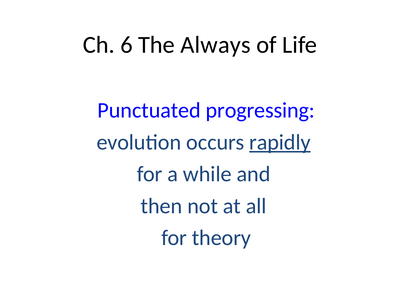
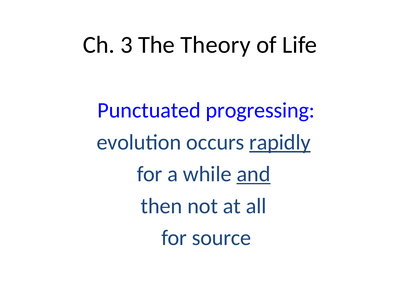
6: 6 -> 3 (126, 45)
Always: Always -> Theory (216, 45)
and underline: none -> present (254, 174)
theory: theory -> source (222, 238)
